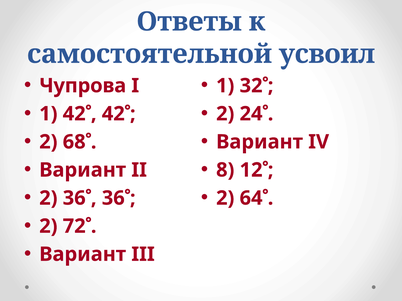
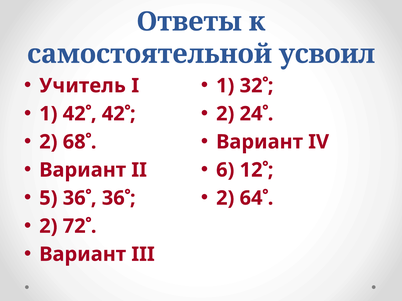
Чупрова: Чупрова -> Учитель (83, 86)
8: 8 -> 6 (225, 170)
2: 2 -> 5 (48, 198)
